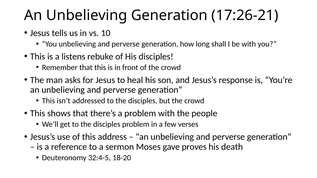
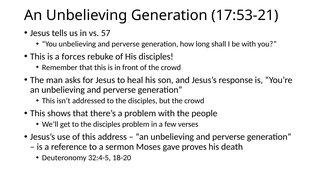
17:26-21: 17:26-21 -> 17:53-21 (245, 15)
10: 10 -> 57 (106, 33)
listens: listens -> forces (73, 57)
